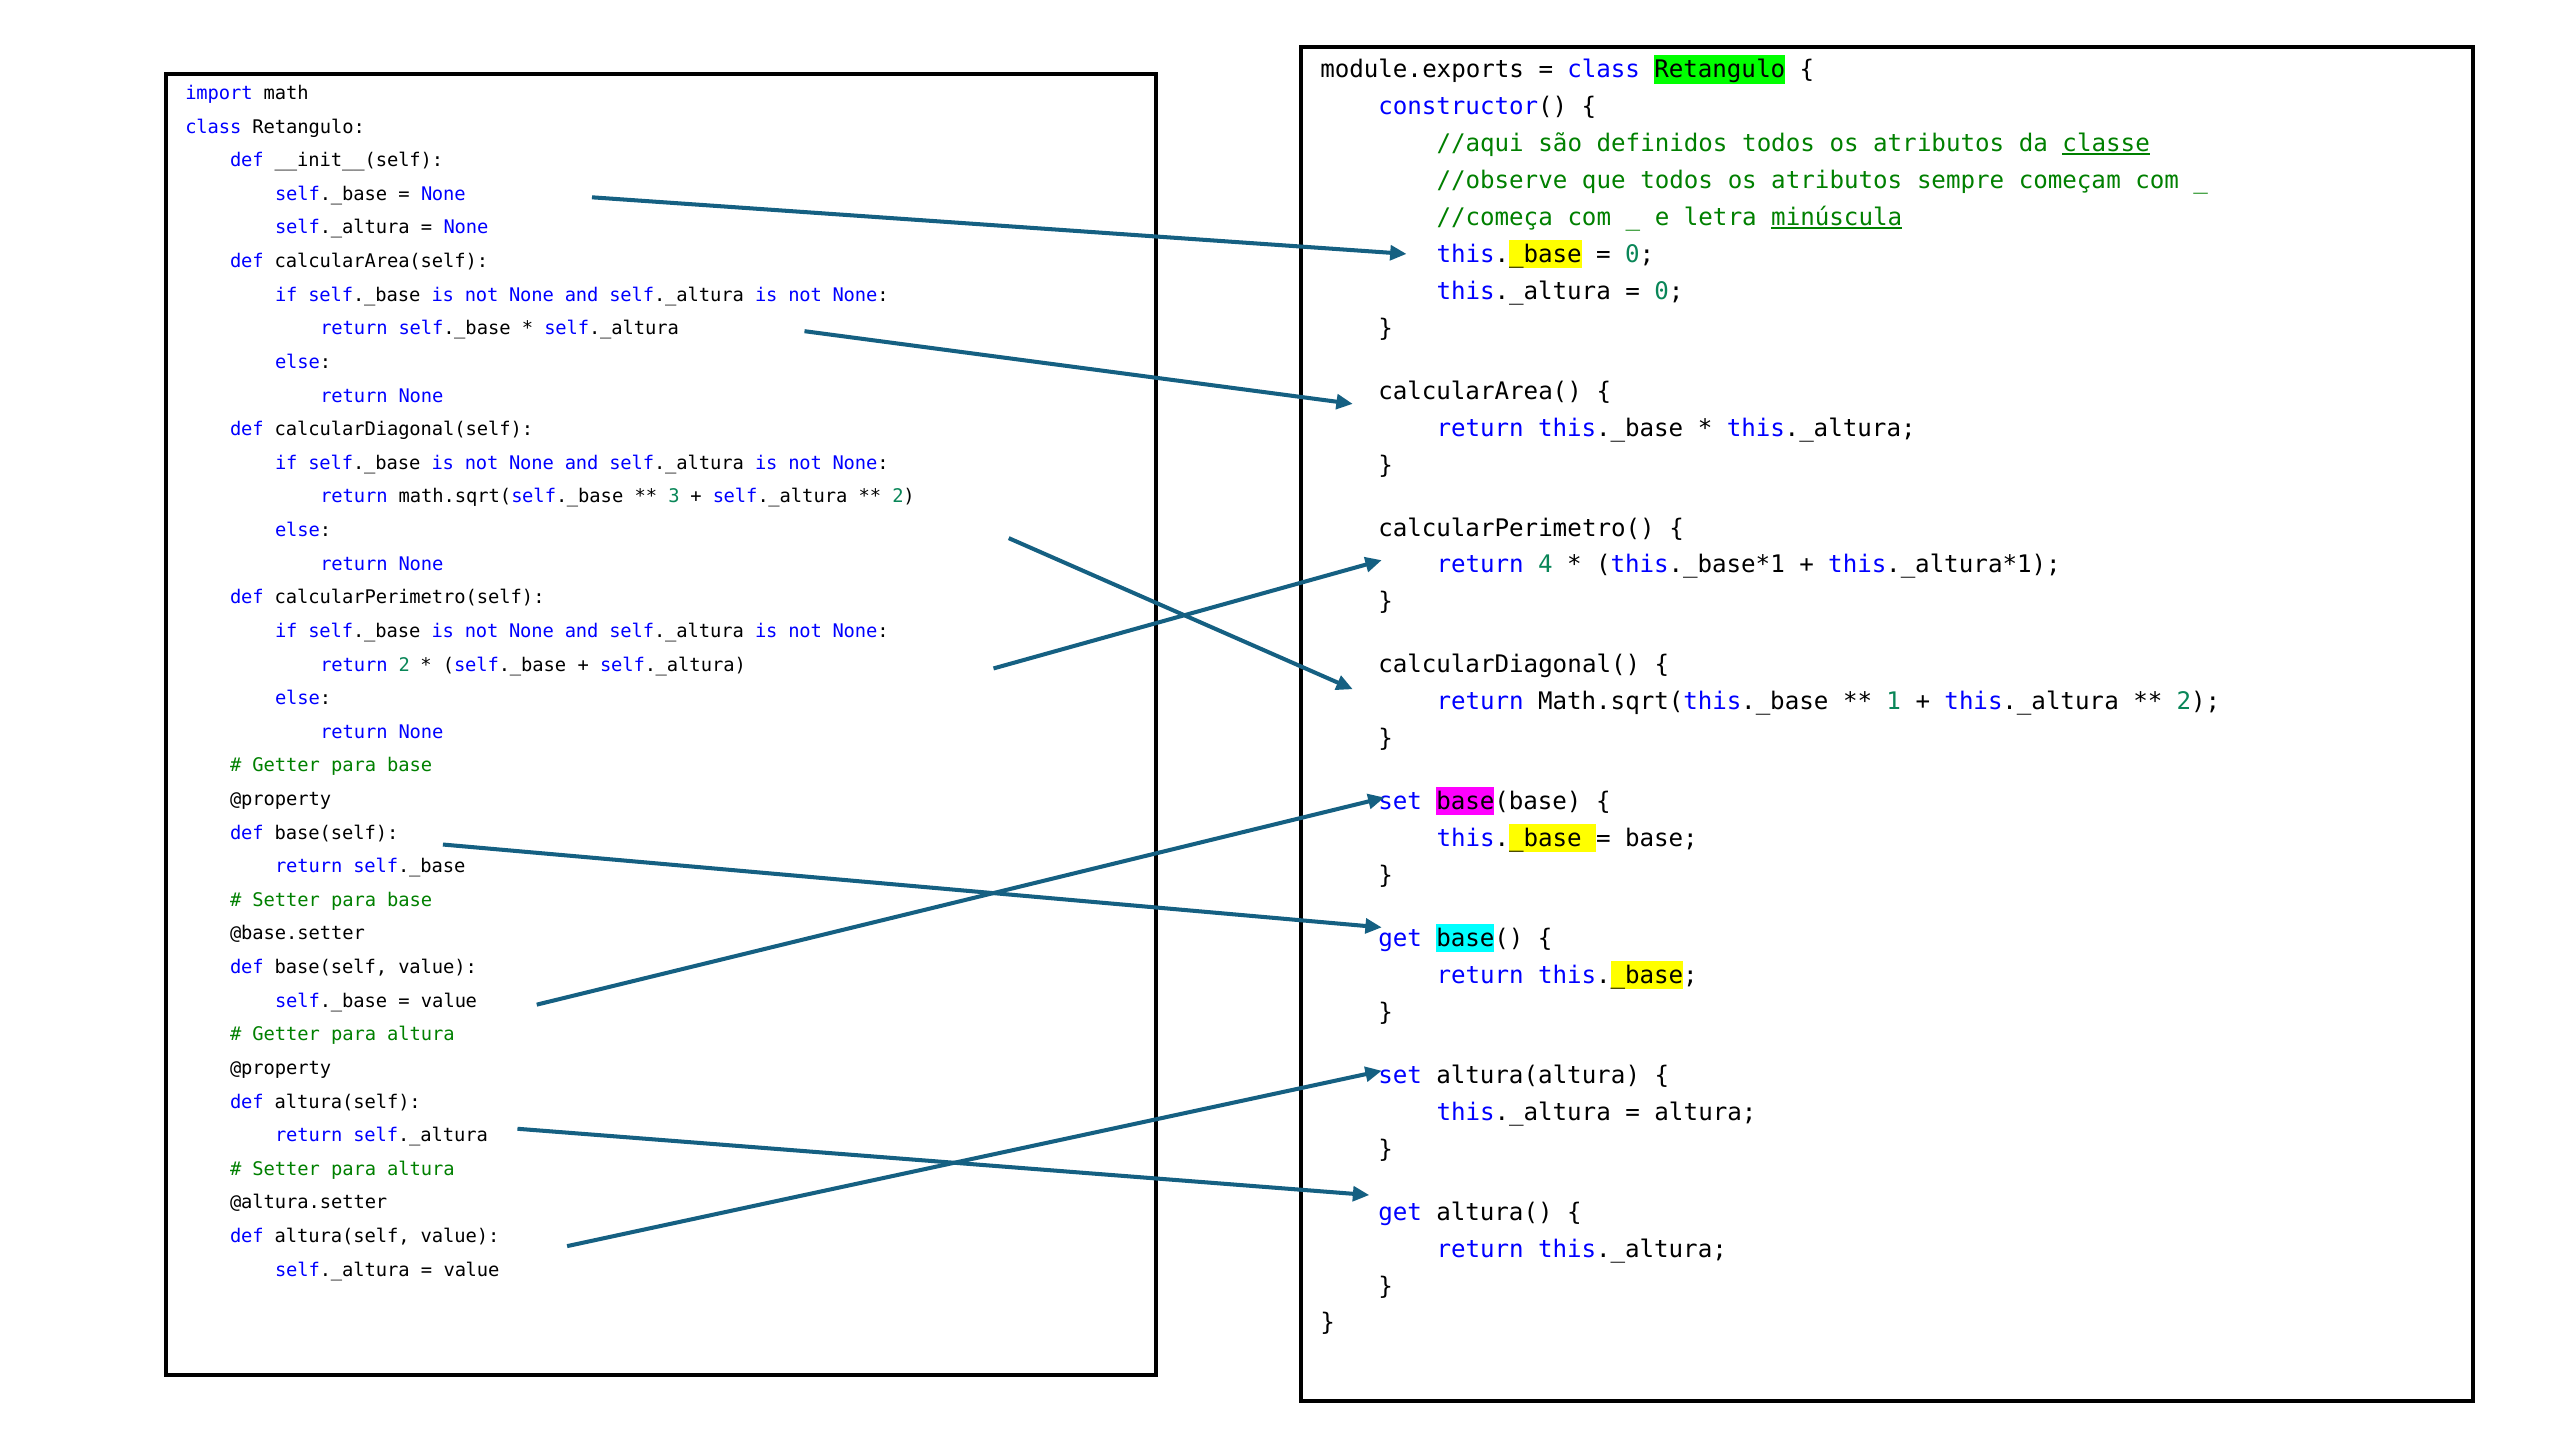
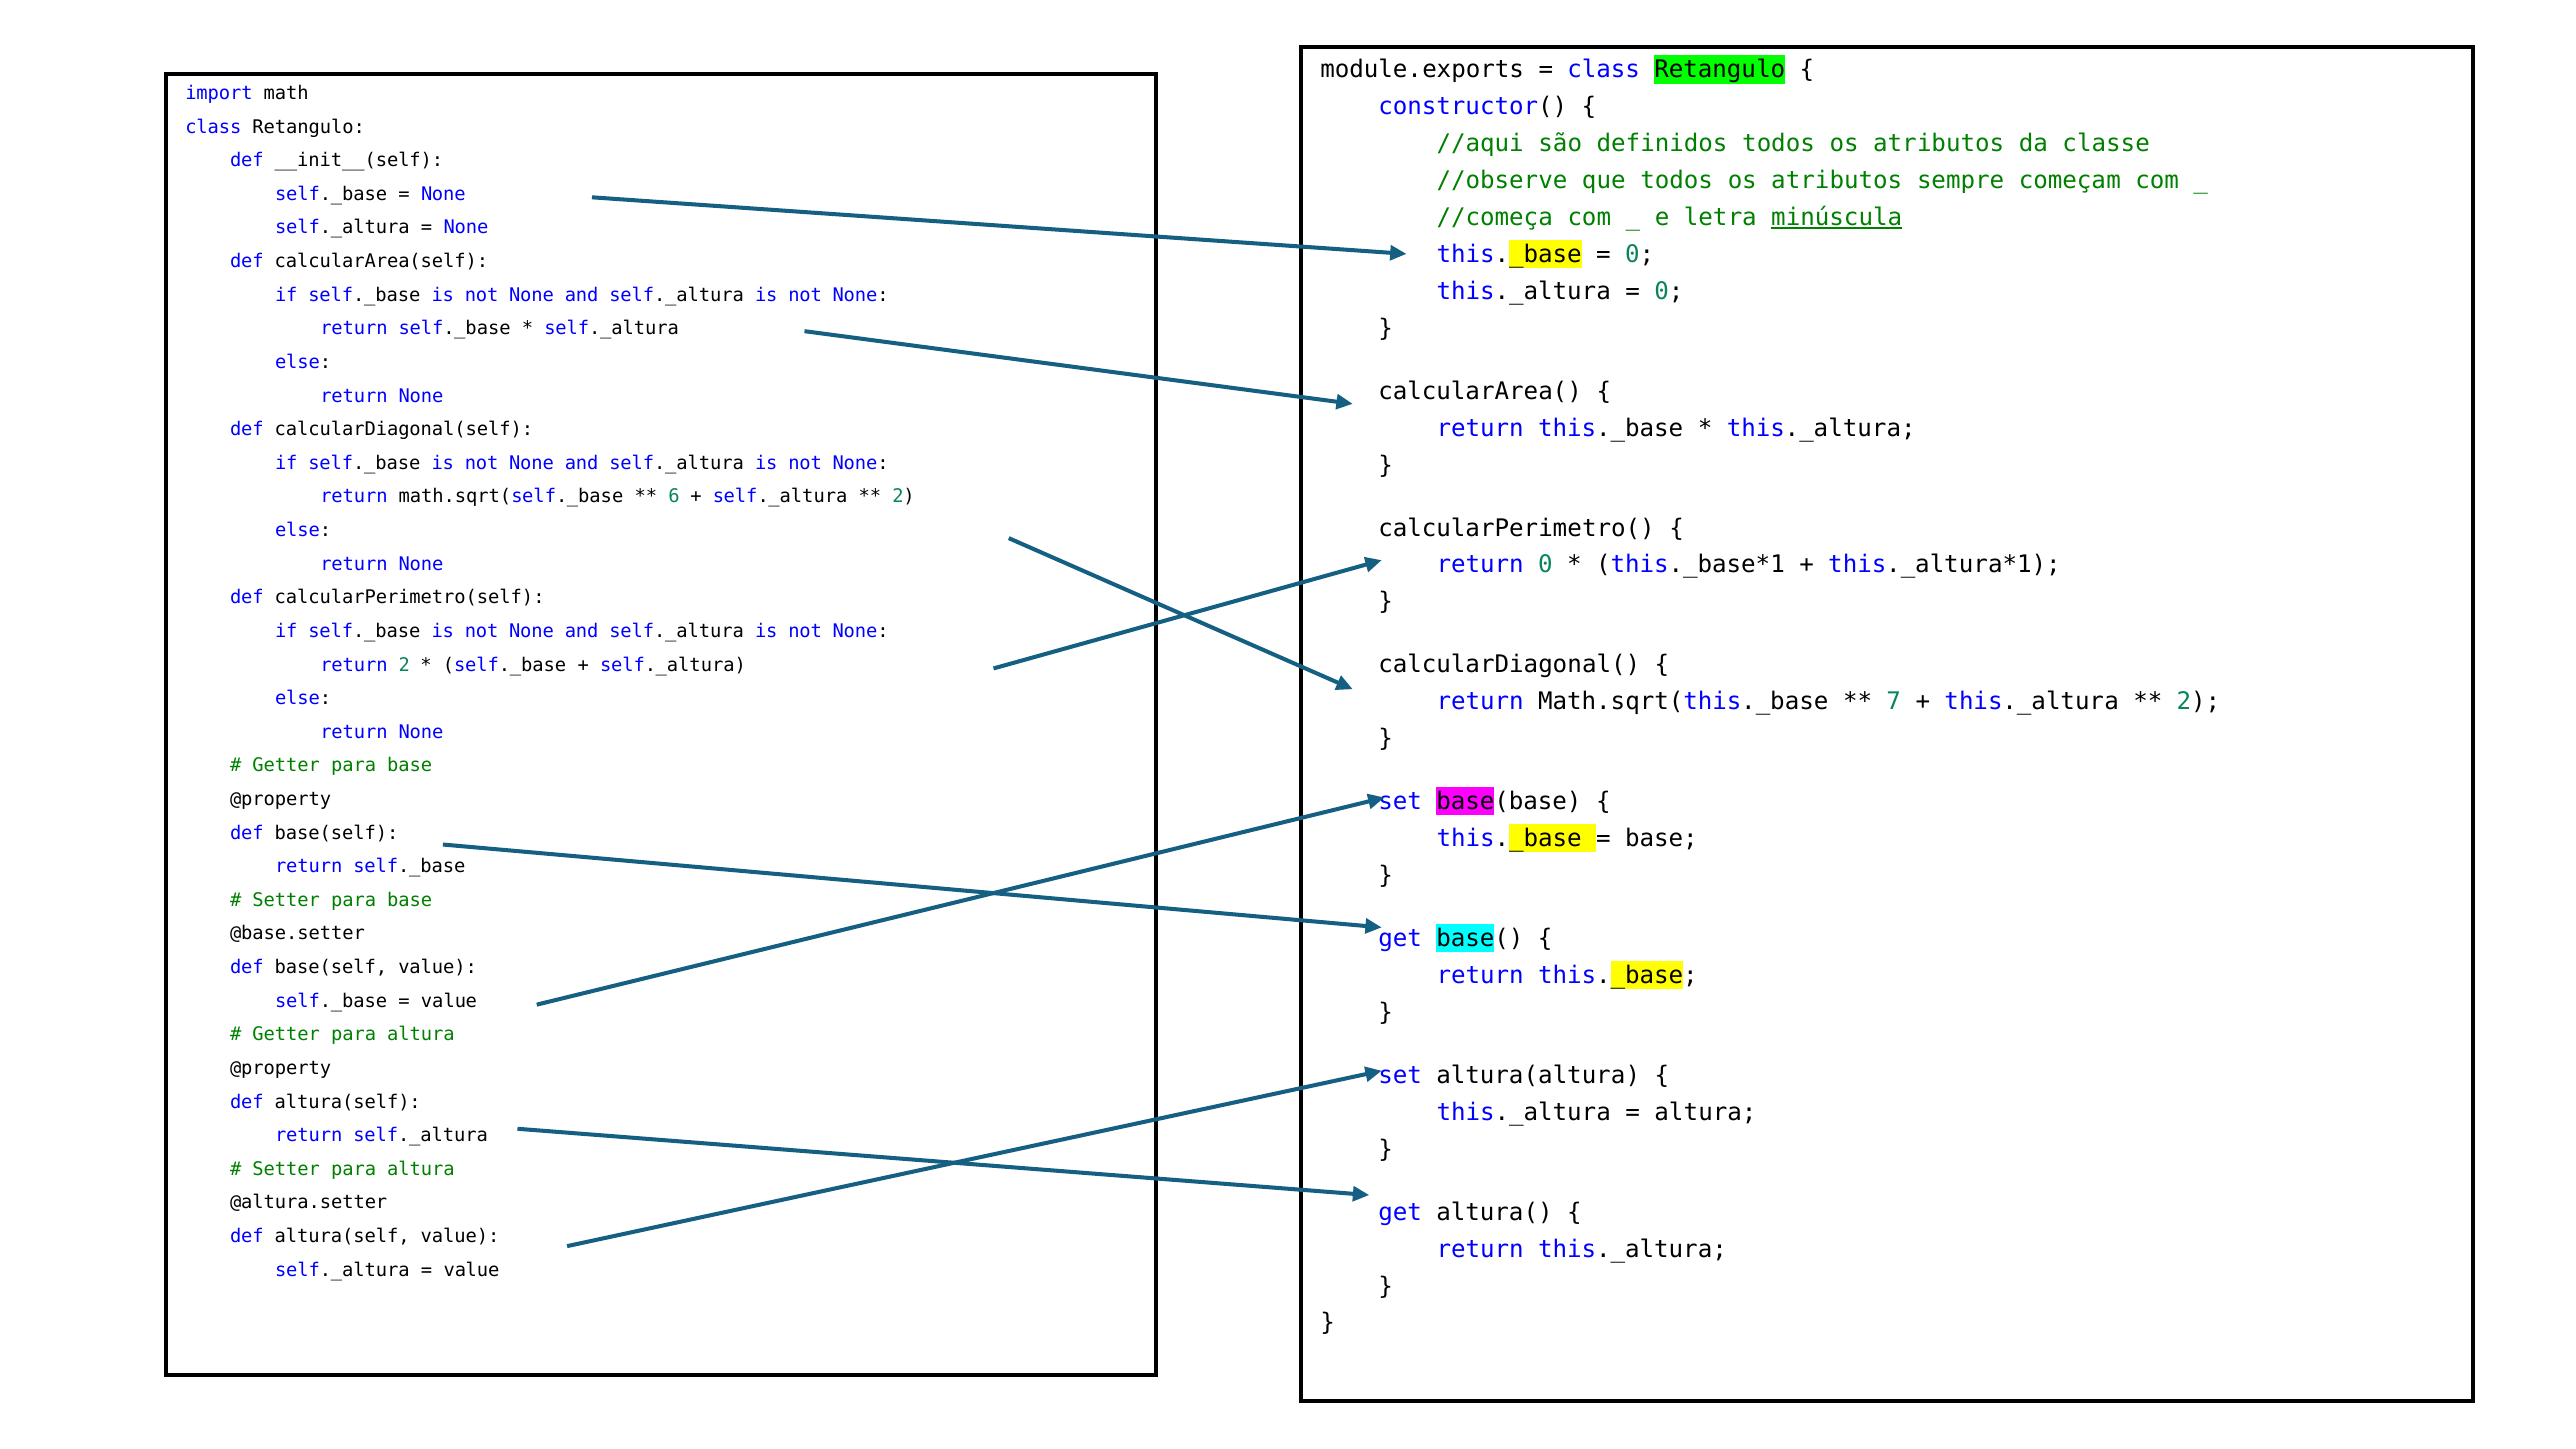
classe underline: present -> none (2106, 144)
3: 3 -> 6 (674, 497)
return 4: 4 -> 0 (1545, 565)
1: 1 -> 7 (1894, 702)
